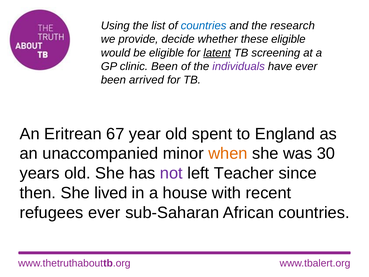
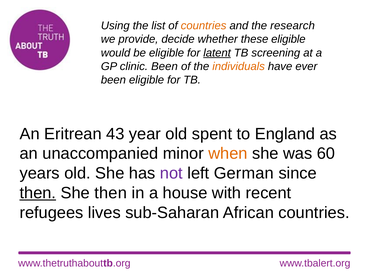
countries colour: blue -> orange (204, 26)
individuals colour: purple -> orange (239, 66)
been arrived: arrived -> eligible (147, 80)
67: 67 -> 43 (115, 134)
30: 30 -> 60 (326, 153)
Teacher: Teacher -> German (244, 173)
then underline: none -> present (38, 193)
She lived: lived -> then (111, 193)
refugees ever: ever -> lives (104, 212)
